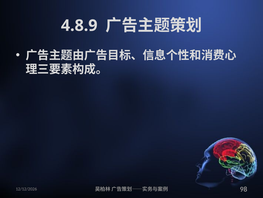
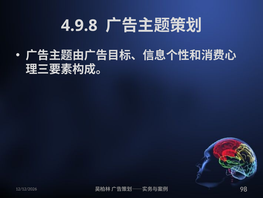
4.8.9: 4.8.9 -> 4.9.8 (79, 25)
